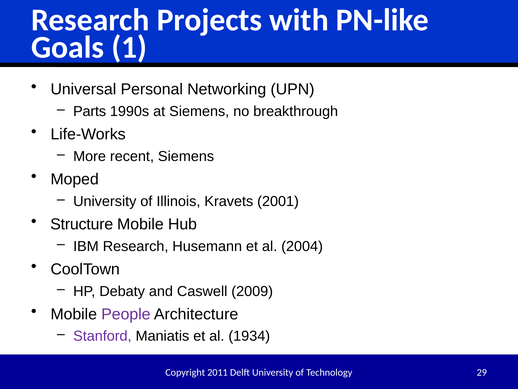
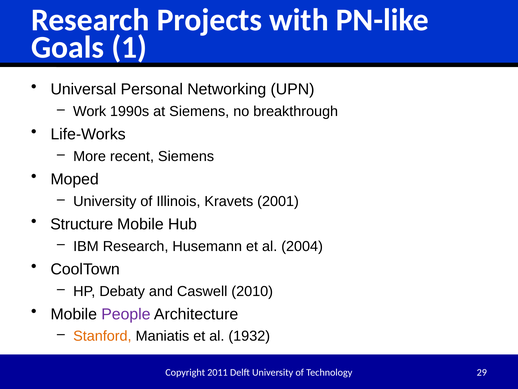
Parts: Parts -> Work (90, 111)
2009: 2009 -> 2010 (252, 291)
Stanford colour: purple -> orange (102, 336)
1934: 1934 -> 1932 (249, 336)
